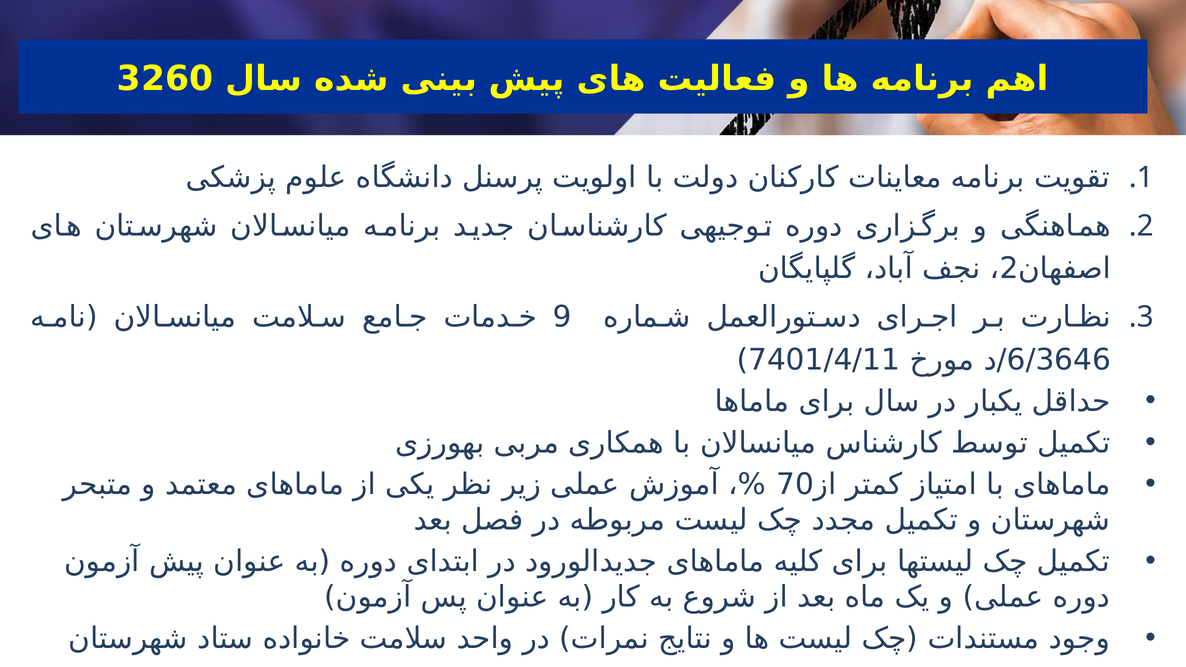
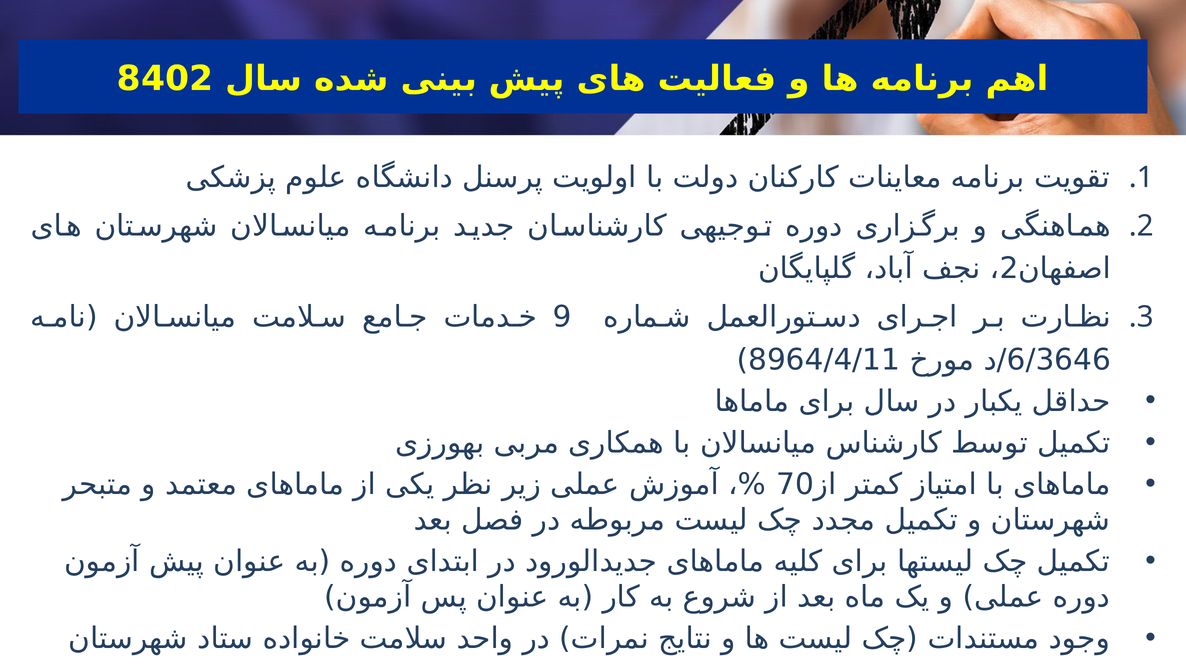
3260: 3260 -> 8402 (165, 79)
7401/4/11: 7401/4/11 -> 8964/4/11 (824, 360)
